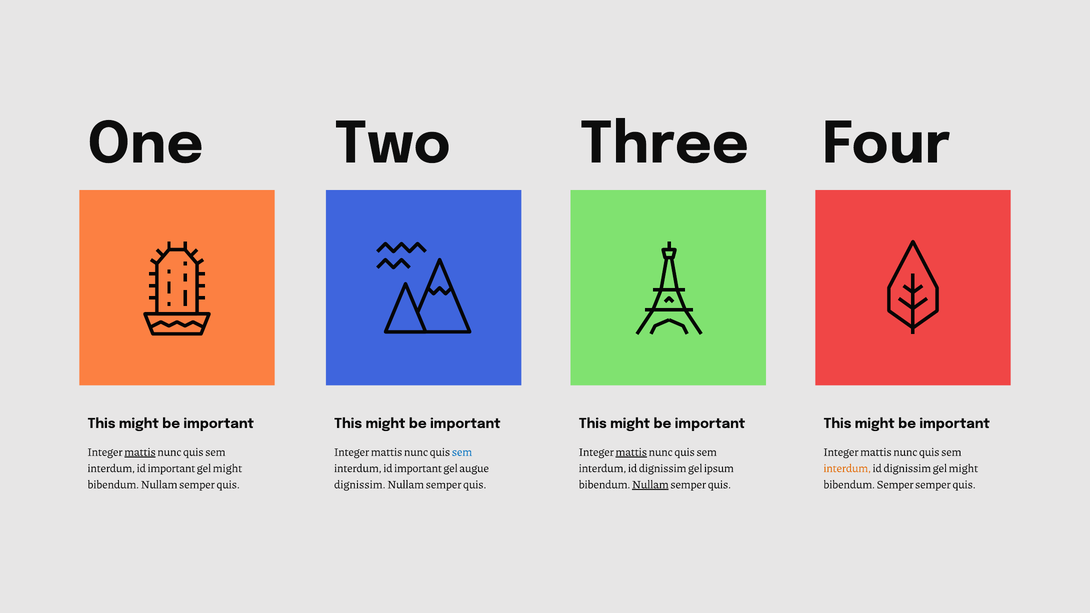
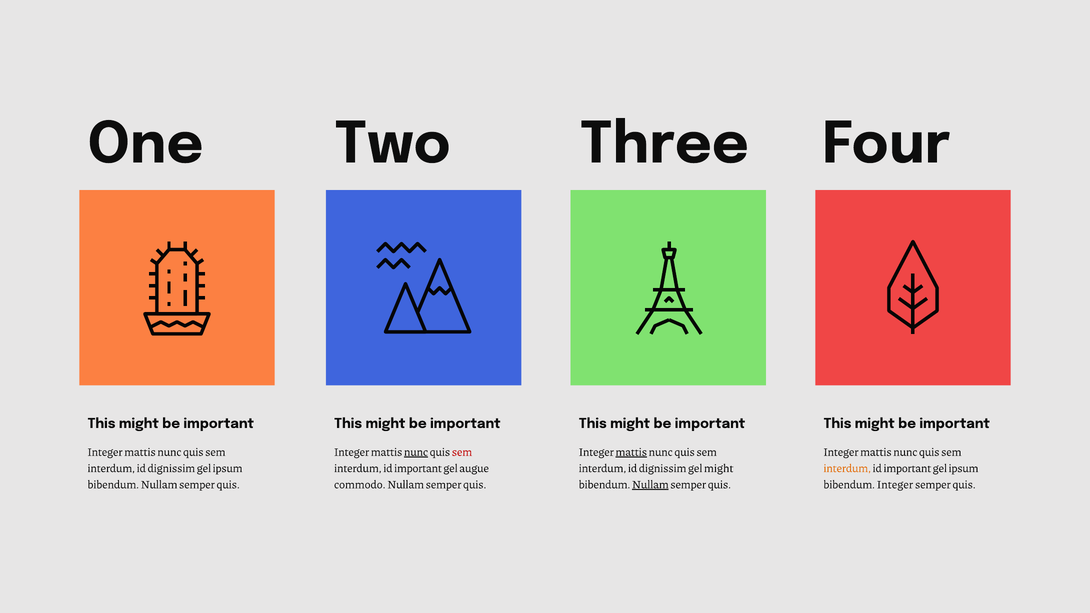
mattis underline: present -> none (140, 452)
nunc underline: none -> present (416, 452)
sem colour: blue -> red (462, 452)
important: important -> dignissim (171, 468)
might: might -> ipsum (228, 468)
gel ipsum: ipsum -> might (719, 468)
dignissim: dignissim -> important (907, 468)
might: might -> ipsum (964, 468)
dignissim: dignissim -> commodo (360, 485)
bibendum Semper: Semper -> Integer (895, 485)
